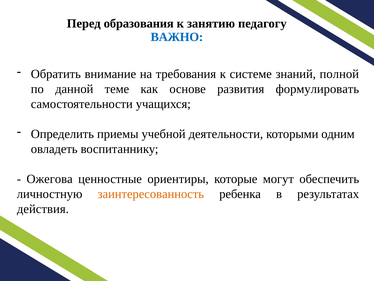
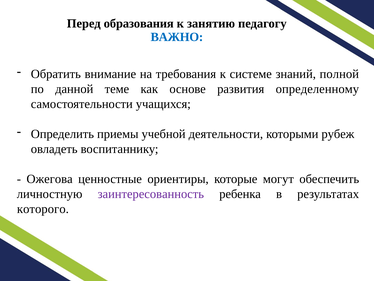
формулировать: формулировать -> определенному (317, 89)
одним: одним -> рубеж (338, 134)
заинтересованность colour: orange -> purple (151, 194)
действия: действия -> которого (43, 209)
